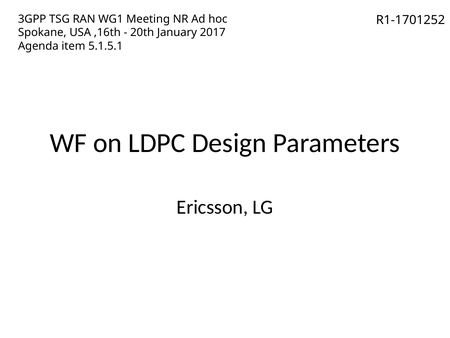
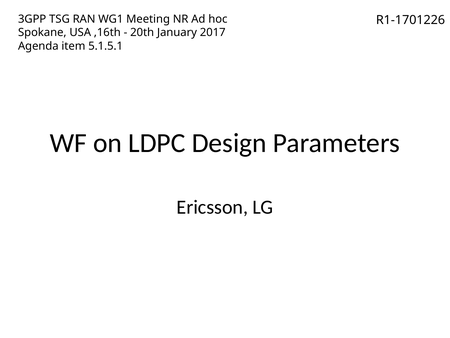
R1-1701252: R1-1701252 -> R1-1701226 (411, 20)
